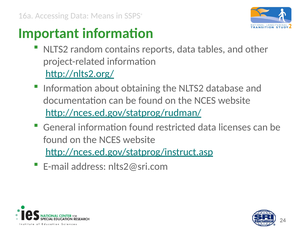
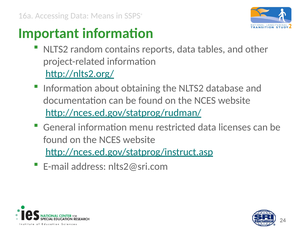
information found: found -> menu (141, 127)
